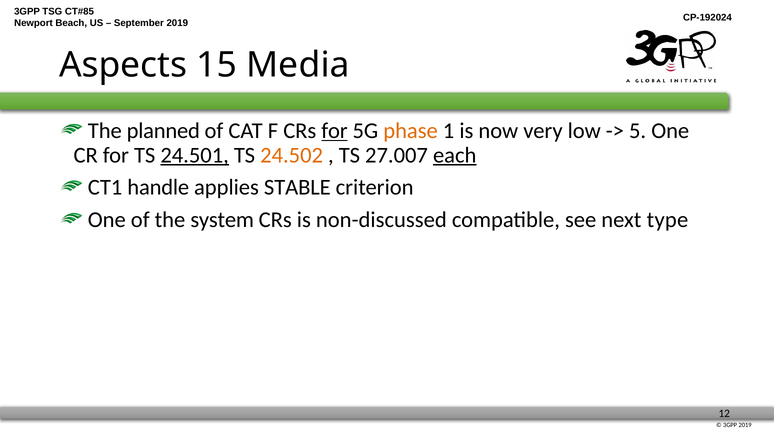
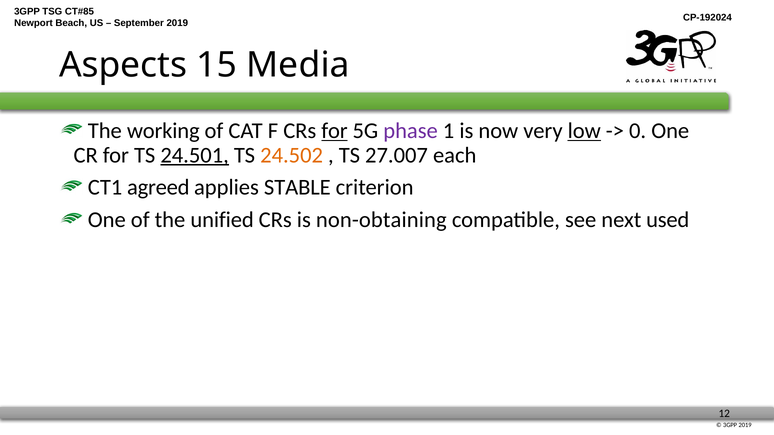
planned: planned -> working (163, 131)
phase colour: orange -> purple (411, 131)
low underline: none -> present (584, 131)
5: 5 -> 0 (638, 131)
each underline: present -> none (455, 155)
handle: handle -> agreed (158, 188)
system: system -> unified (222, 220)
non-discussed: non-discussed -> non-obtaining (381, 220)
type: type -> used (668, 220)
